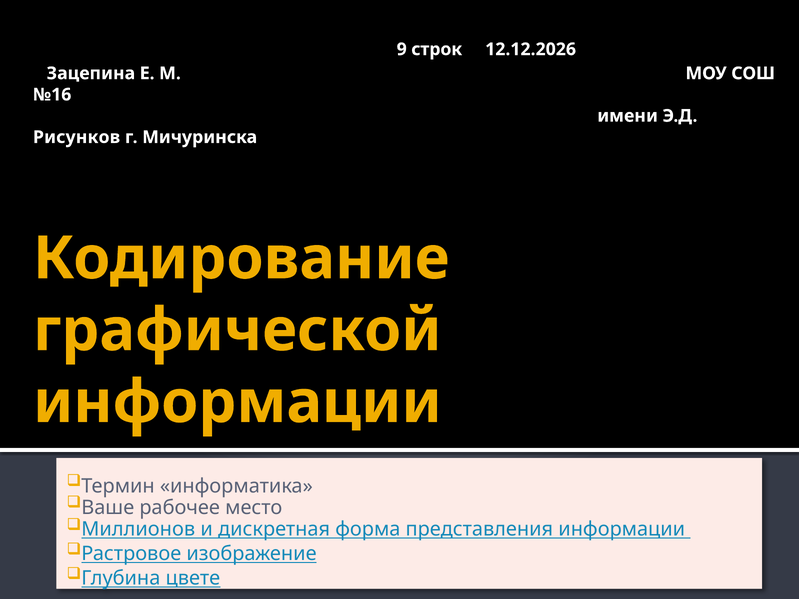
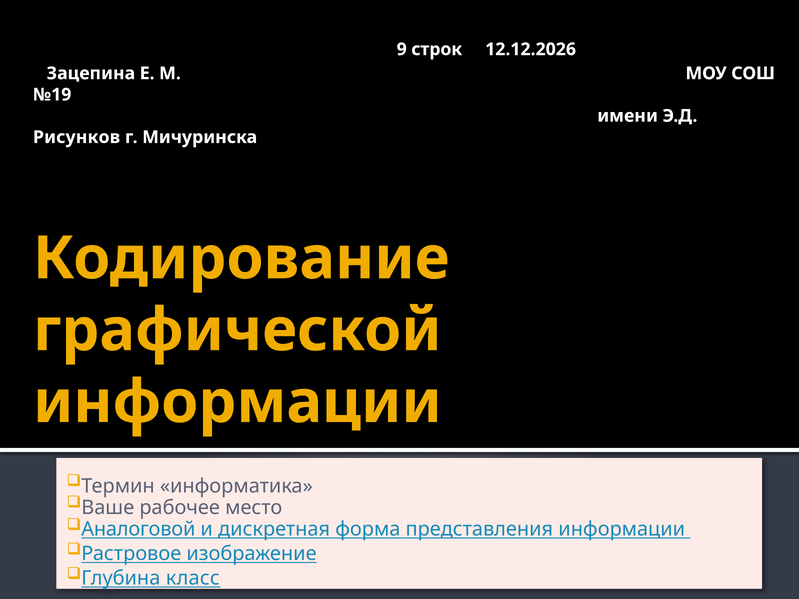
№16: №16 -> №19 (52, 95)
Миллионов: Миллионов -> Аналоговой (138, 529)
цвете: цвете -> класс (193, 578)
